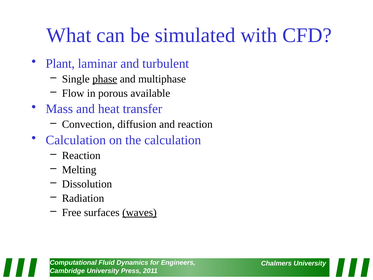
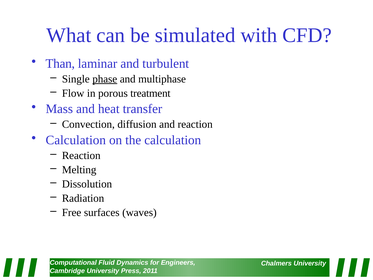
Plant: Plant -> Than (60, 63)
available: available -> treatment (150, 93)
waves underline: present -> none (139, 212)
